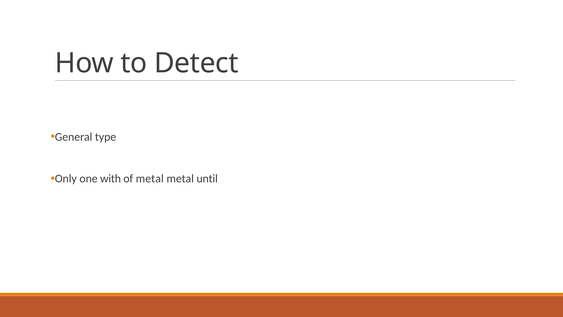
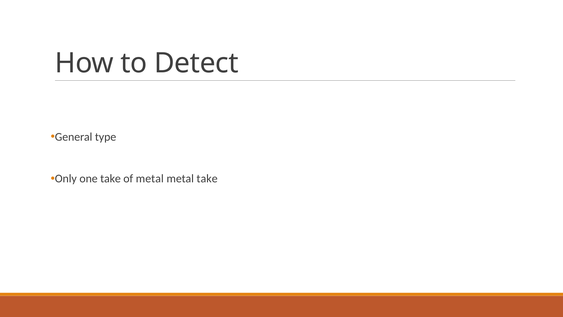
one with: with -> take (111, 179)
metal until: until -> take (207, 179)
